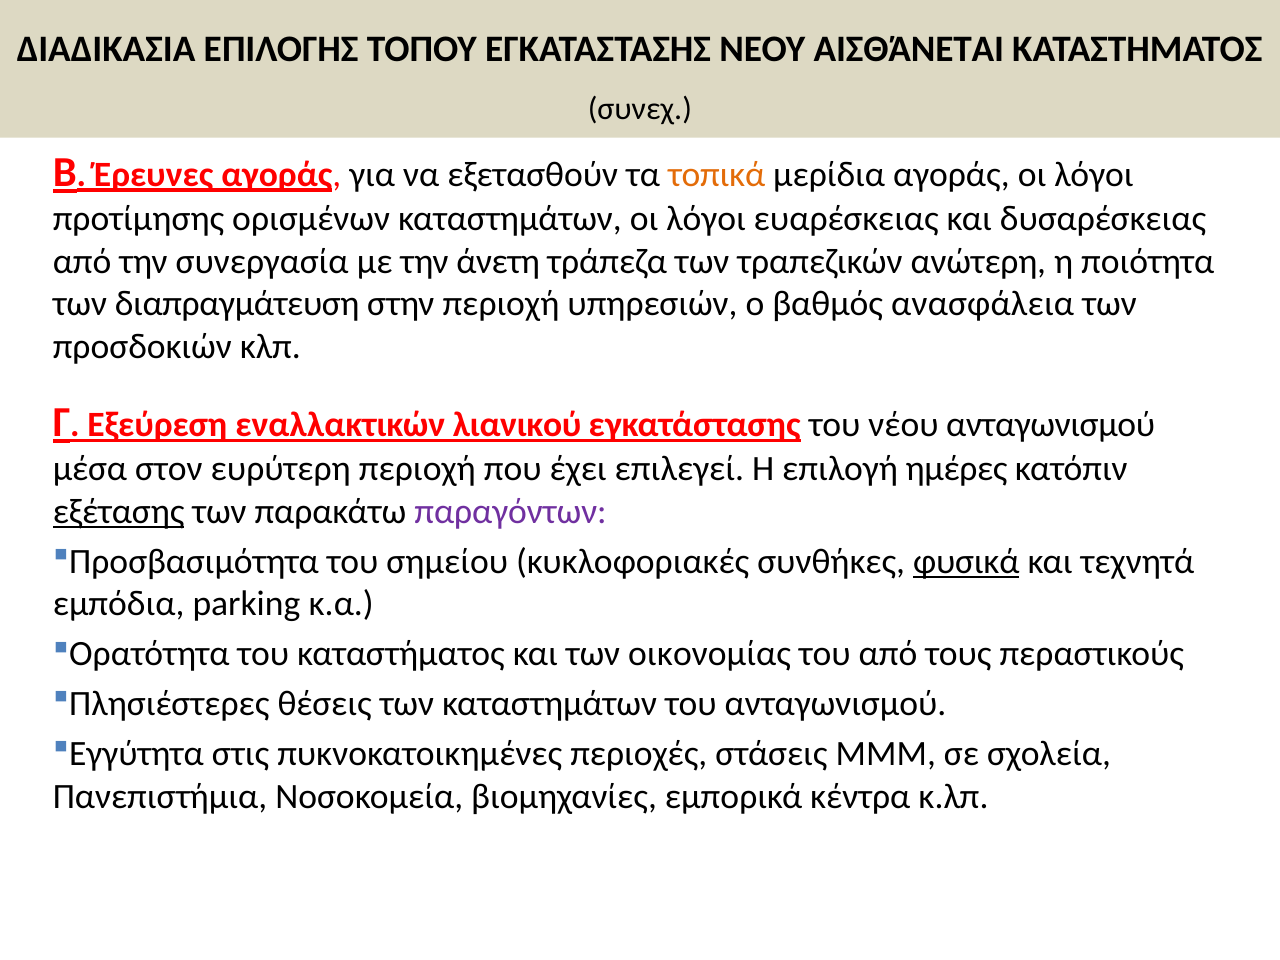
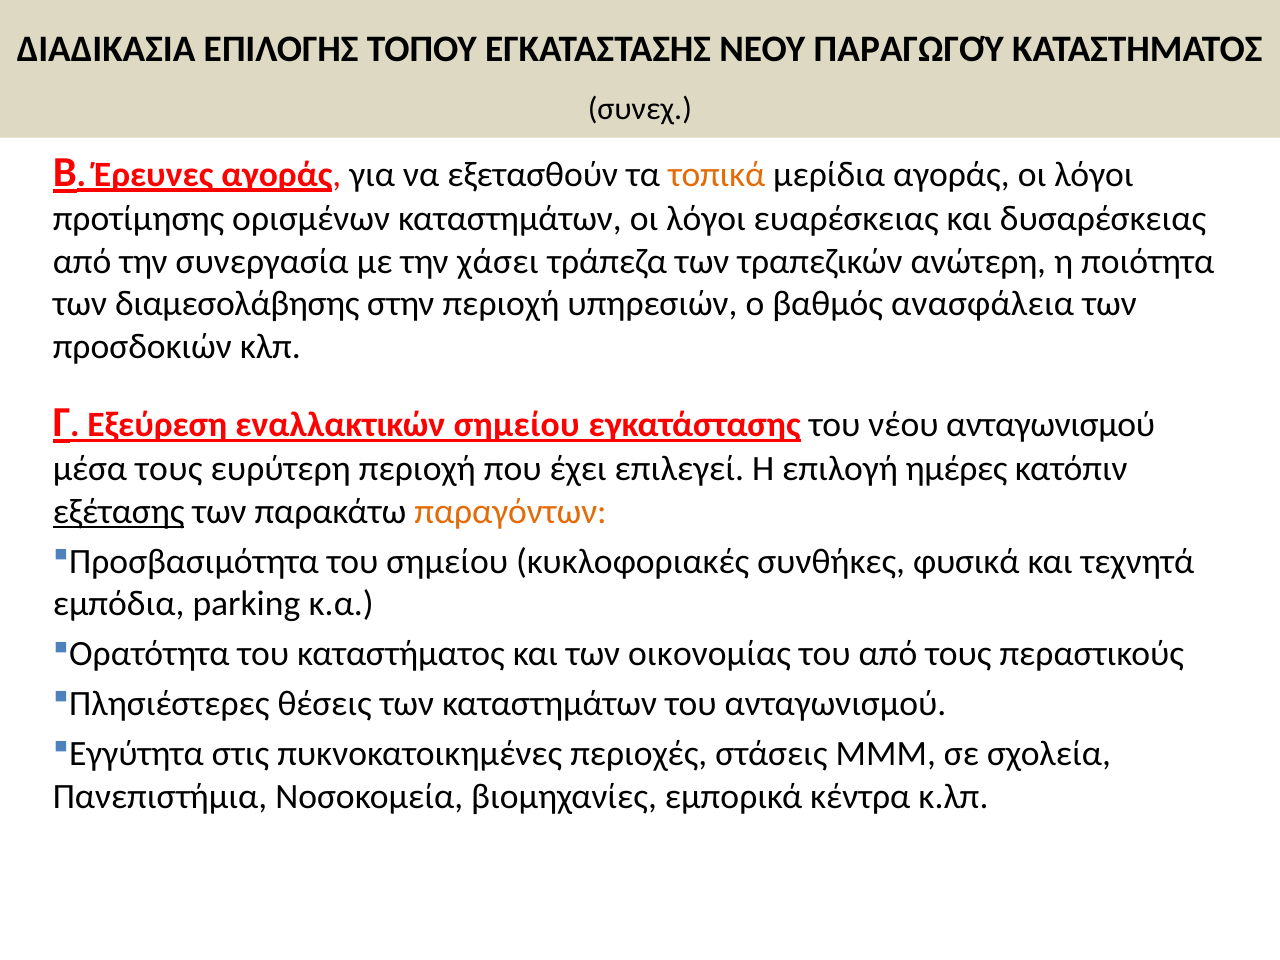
ΑΙΣΘΆΝΕΤΑΙ: ΑΙΣΘΆΝΕΤΑΙ -> ΠΑΡΑΓΩΓΟΎ (909, 49)
άνετη: άνετη -> χάσει (498, 261)
διαπραγμάτευση: διαπραγμάτευση -> διαμεσολάβησης (237, 304)
εναλλακτικών λιανικού: λιανικού -> σημείου (517, 425)
μέσα στον: στον -> τους (169, 469)
παραγόντων colour: purple -> orange (511, 512)
φυσικά underline: present -> none (966, 562)
